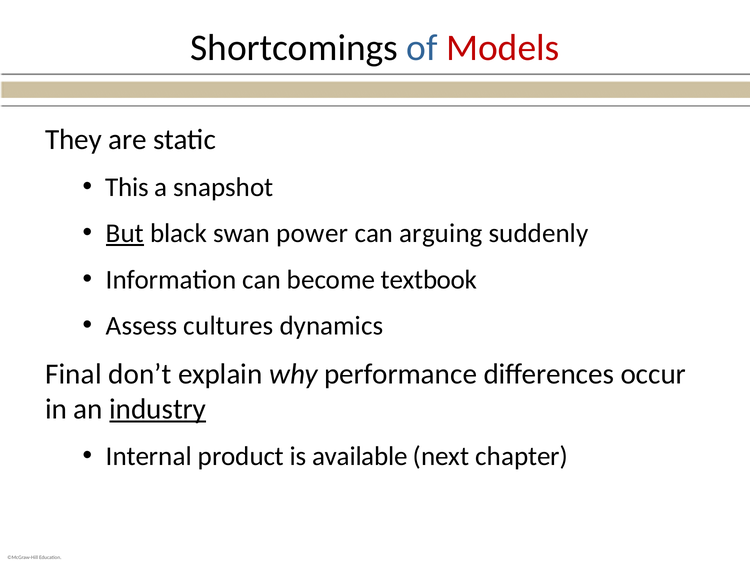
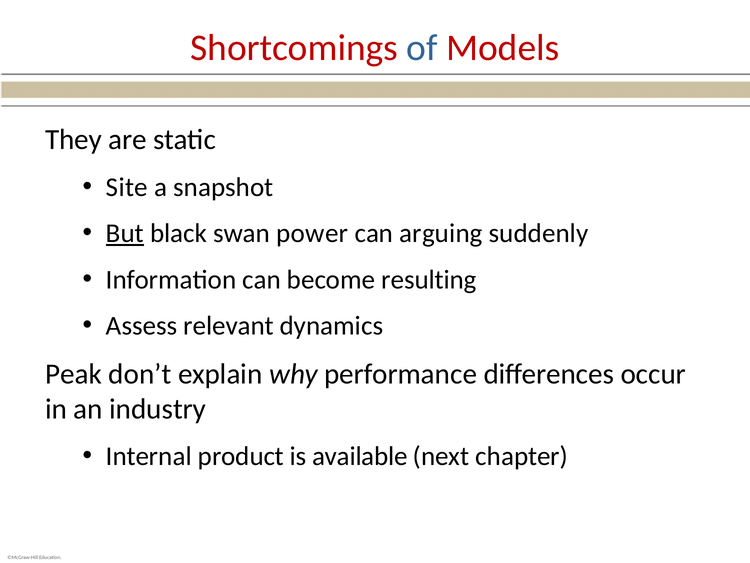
Shortcomings colour: black -> red (294, 48)
This: This -> Site (127, 187)
textbook: textbook -> resulting (429, 279)
cultures: cultures -> relevant (229, 326)
Final: Final -> Peak (73, 374)
industry underline: present -> none (158, 409)
